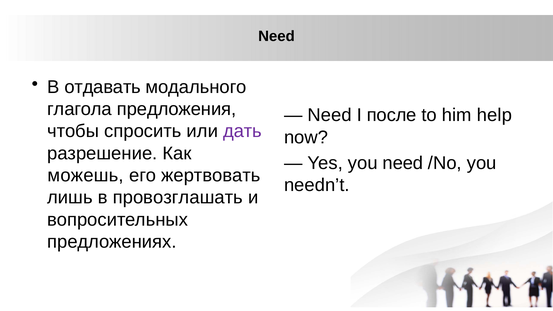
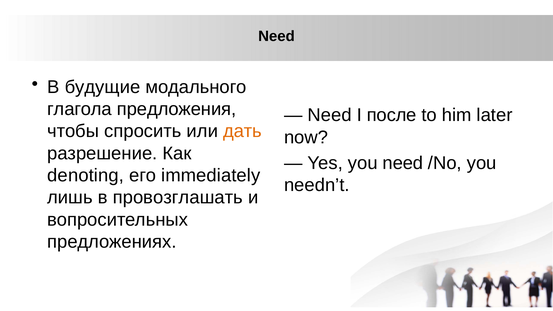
отдавать: отдавать -> будущие (103, 87)
help: help -> later (495, 115)
дать colour: purple -> orange (242, 131)
можешь: можешь -> denoting (86, 175)
жертвовать: жертвовать -> immediately (211, 175)
